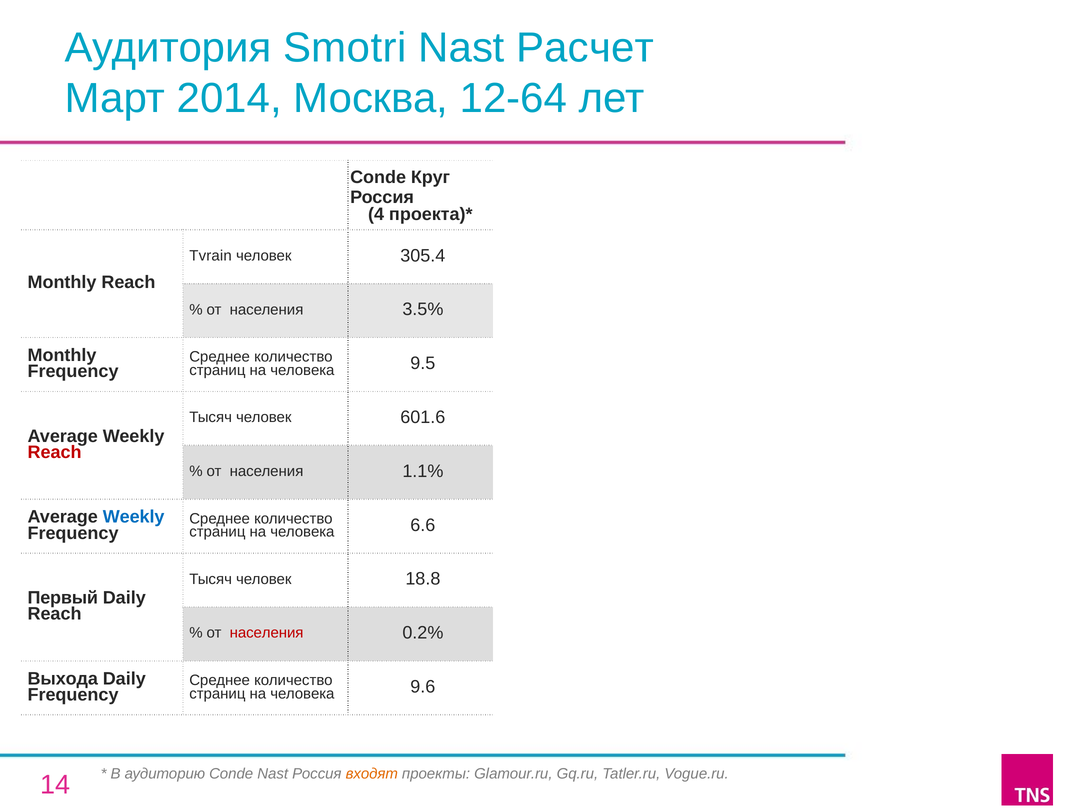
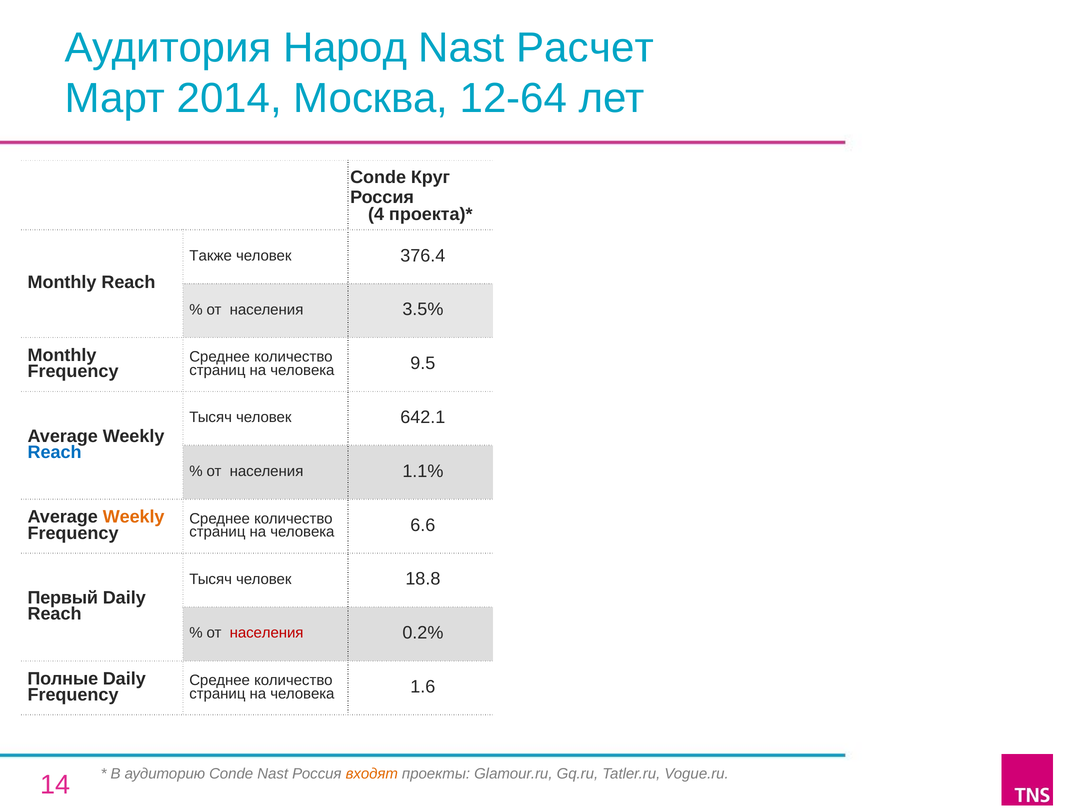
Smotri: Smotri -> Народ (345, 48)
Tvrain: Tvrain -> Также (211, 256)
305.4: 305.4 -> 376.4 (423, 255)
601.6: 601.6 -> 642.1 (423, 417)
Reach colour: red -> blue (55, 452)
Weekly colour: blue -> orange (134, 517)
Выхода: Выхода -> Полные (63, 678)
9.6: 9.6 -> 1.6 (423, 687)
